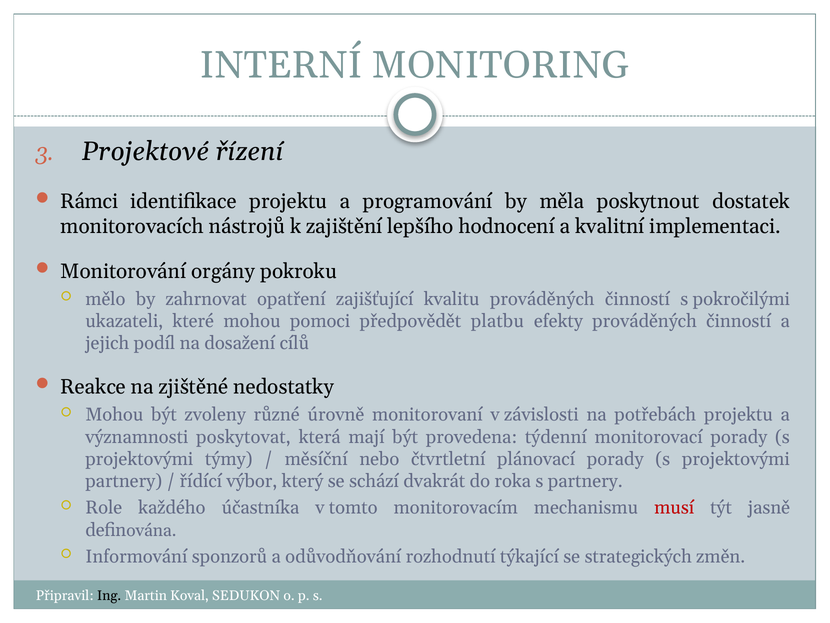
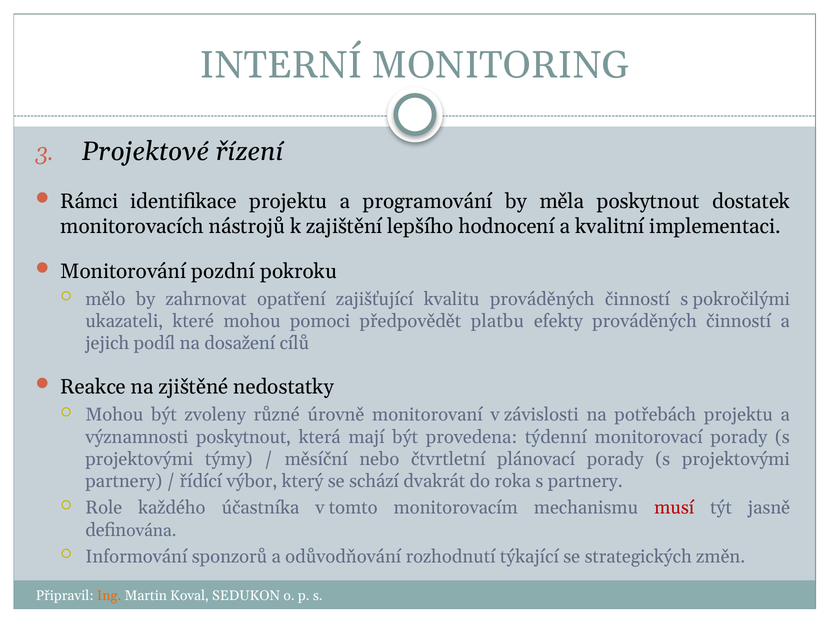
orgány: orgány -> pozdní (223, 271)
významnosti poskytovat: poskytovat -> poskytnout (244, 437)
Ing colour: black -> orange (109, 595)
